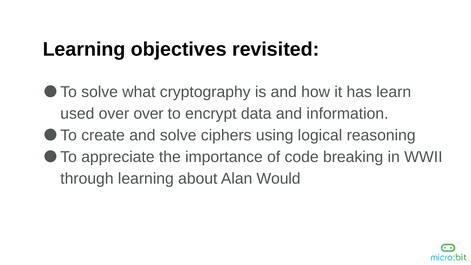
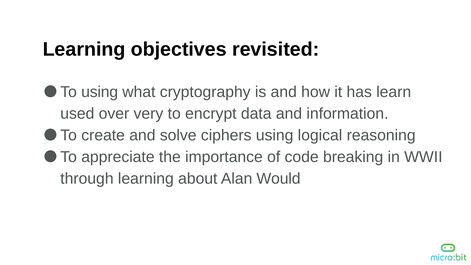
To solve: solve -> using (100, 92)
over over: over -> very (148, 114)
